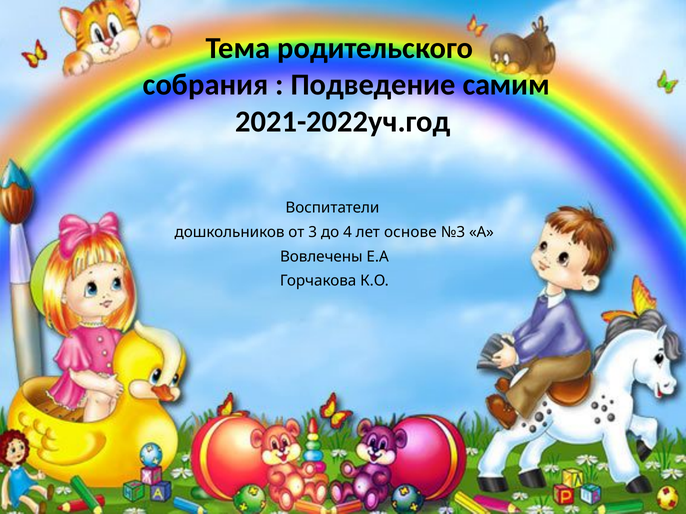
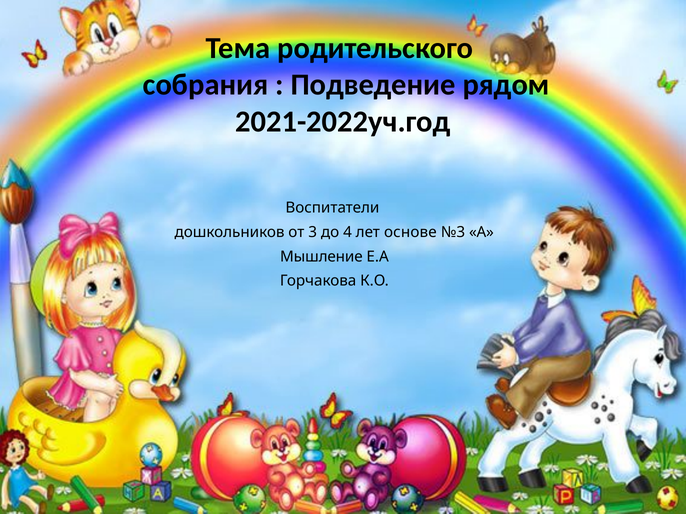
самим: самим -> рядом (506, 85)
Вовлечены: Вовлечены -> Мышление (321, 257)
